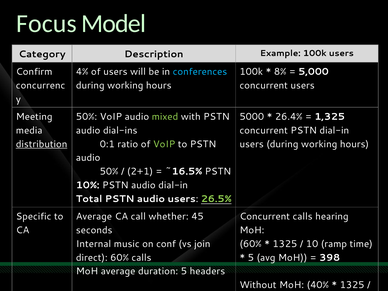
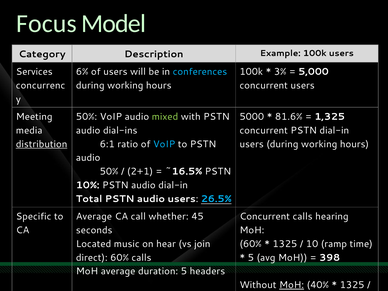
Confirm: Confirm -> Services (34, 72)
4%: 4% -> 6% (82, 72)
8%: 8% -> 3% (280, 72)
26.4%: 26.4% -> 81.6% (289, 117)
0:1: 0:1 -> 6:1 (107, 144)
VoIP colour: light green -> light blue (164, 144)
26.5% colour: light green -> light blue (216, 199)
Internal: Internal -> Located (94, 244)
conf: conf -> hear (166, 244)
MoH underline: none -> present (292, 285)
